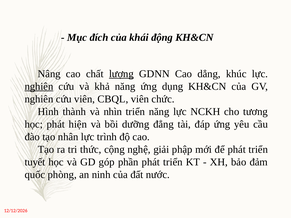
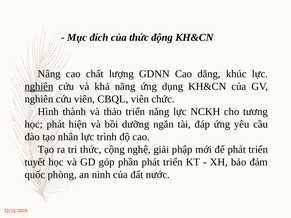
khái: khái -> thức (139, 38)
lượng underline: present -> none (121, 74)
nhìn: nhìn -> thảo (113, 112)
đẳng: đẳng -> ngắn (163, 124)
